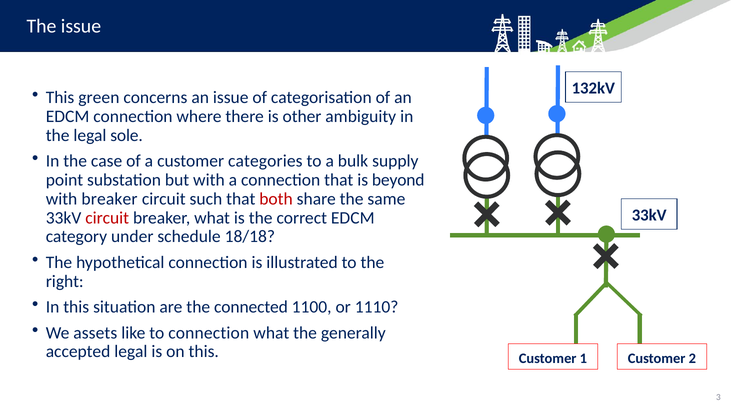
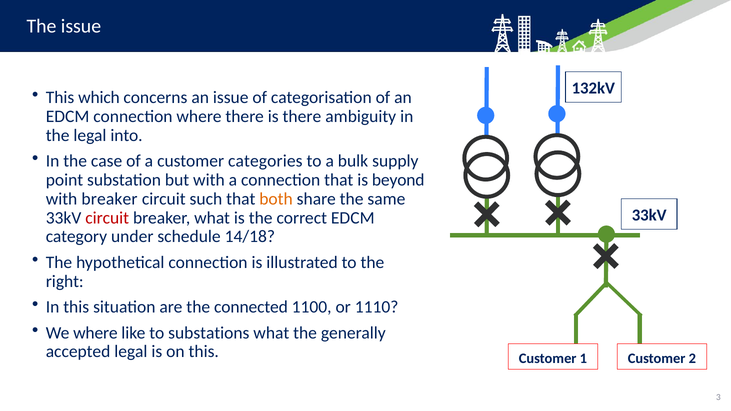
green: green -> which (99, 98)
is other: other -> there (302, 116)
sole: sole -> into (127, 135)
both colour: red -> orange (276, 199)
18/18: 18/18 -> 14/18 (250, 237)
We assets: assets -> where (95, 333)
to connection: connection -> substations (209, 333)
